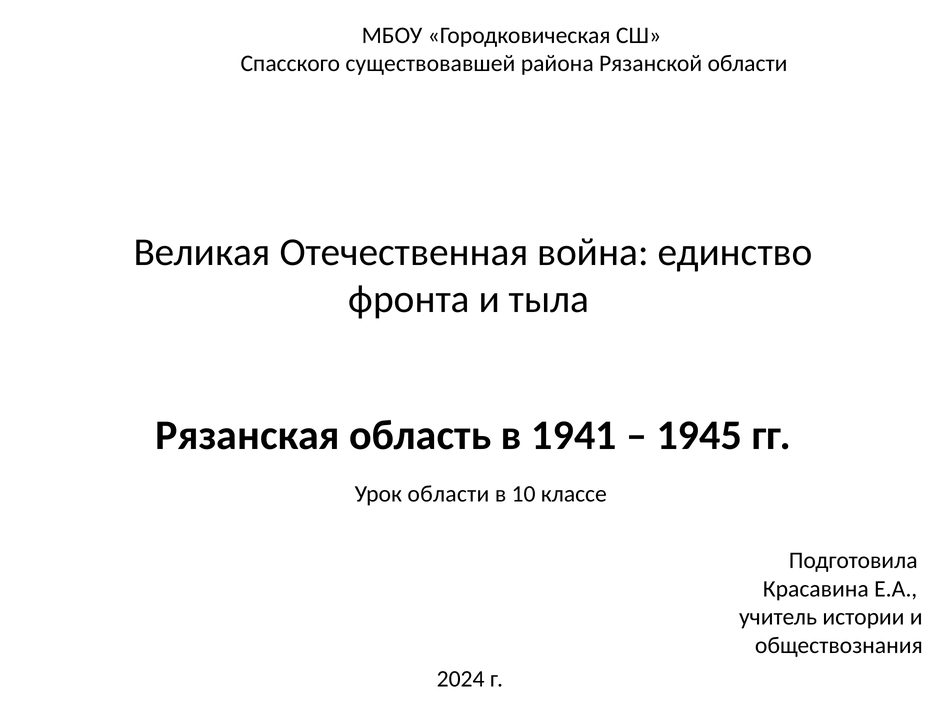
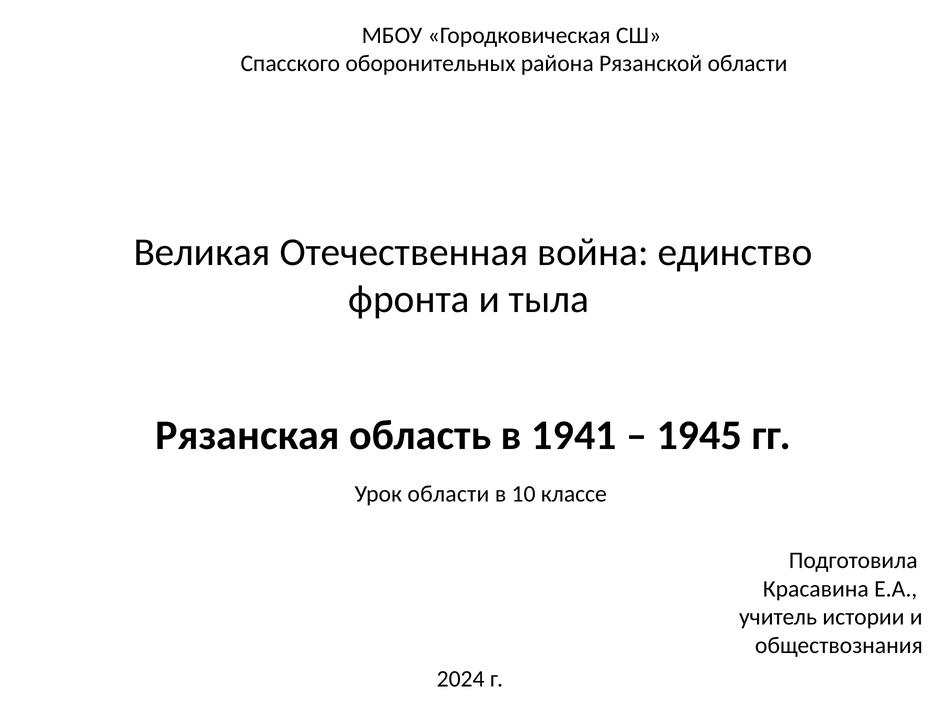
существовавшей: существовавшей -> оборонительных (430, 64)
